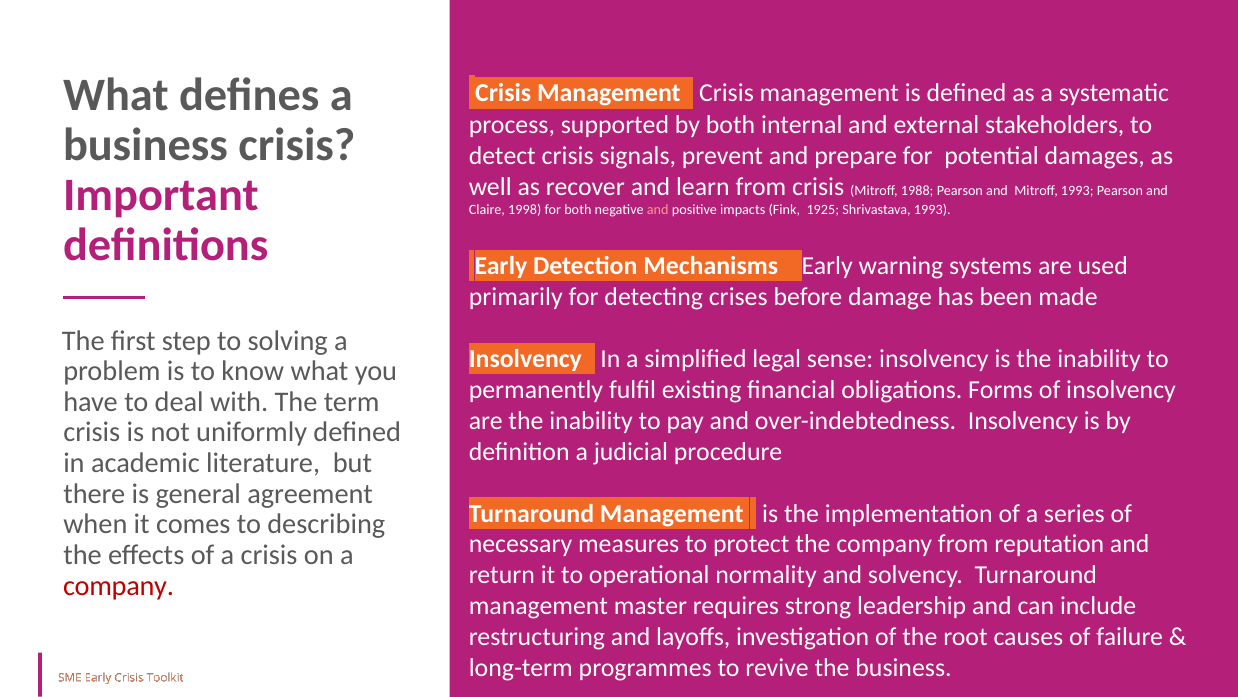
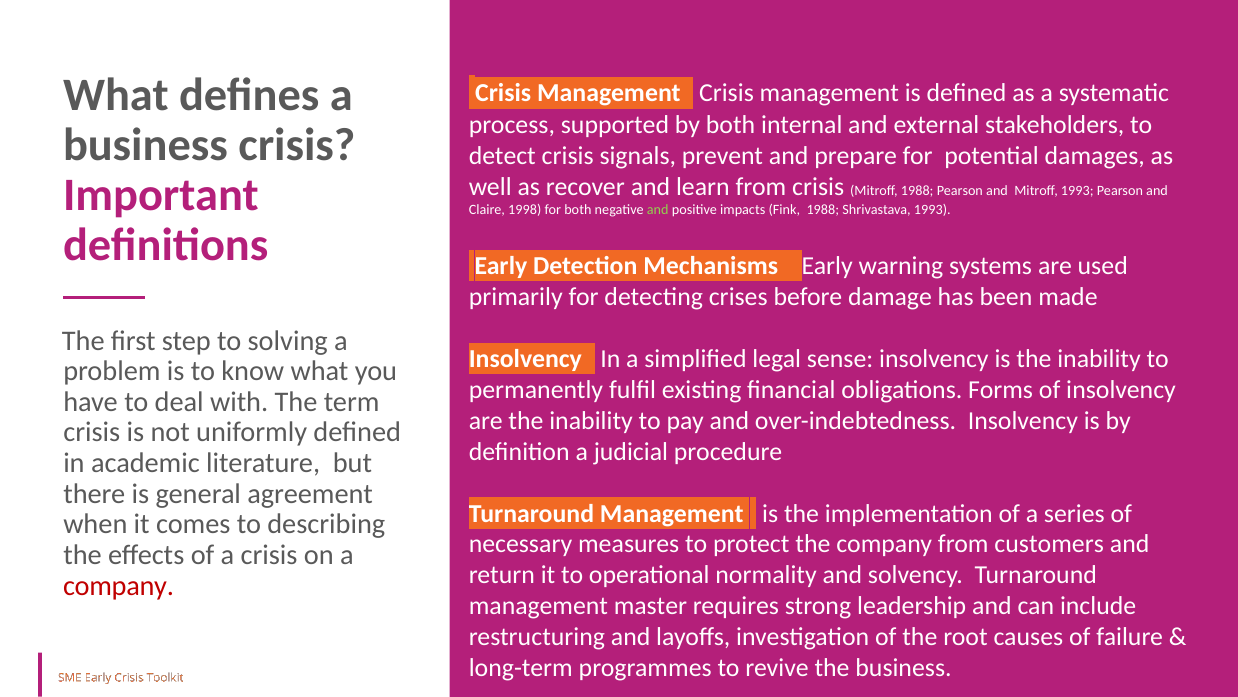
and colour: pink -> light green (658, 210)
Fink 1925: 1925 -> 1988 (823, 210)
reputation: reputation -> customers (1049, 544)
